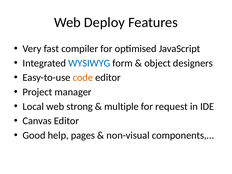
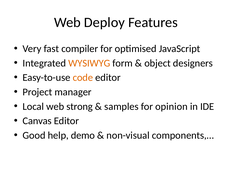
WYSIWYG colour: blue -> orange (89, 63)
multiple: multiple -> samples (121, 106)
request: request -> opinion (171, 106)
pages: pages -> demo (83, 135)
